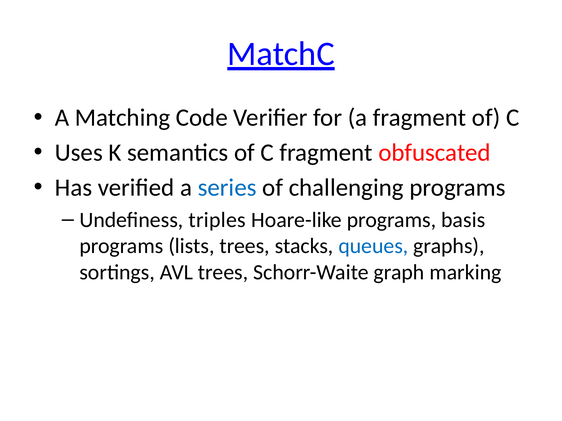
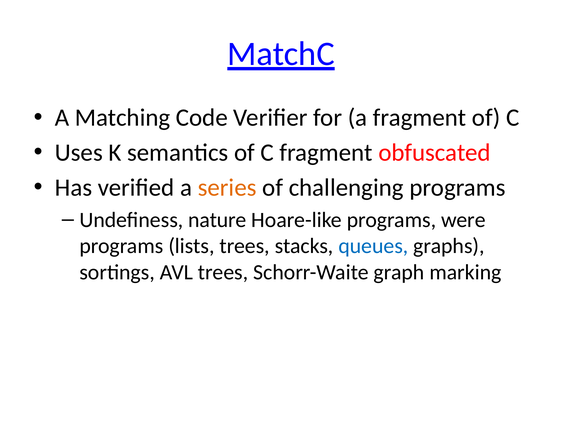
series colour: blue -> orange (227, 188)
triples: triples -> nature (217, 220)
basis: basis -> were (463, 220)
